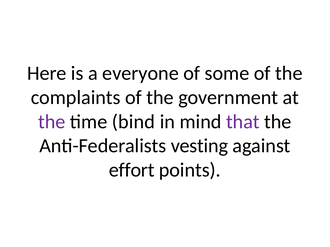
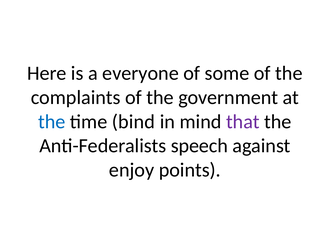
the colour: purple -> blue (52, 122)
vesting: vesting -> speech (199, 146)
effort: effort -> enjoy (132, 170)
